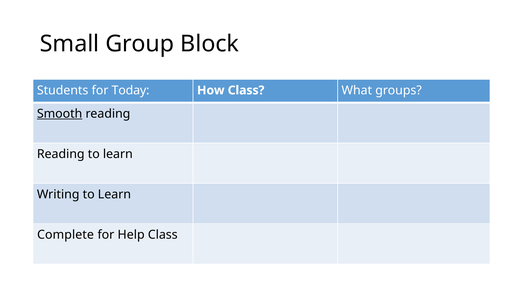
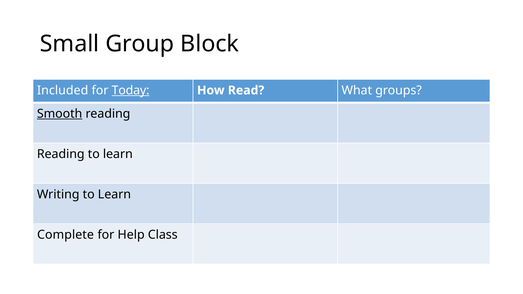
Students: Students -> Included (63, 90)
Today underline: none -> present (131, 90)
How Class: Class -> Read (246, 90)
